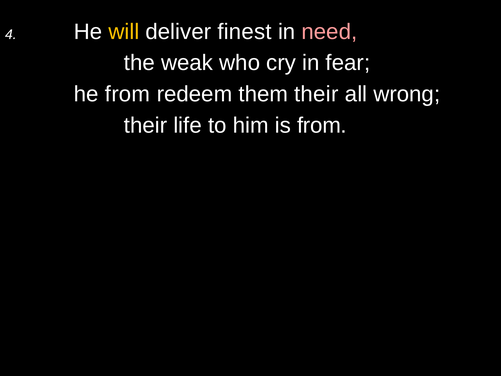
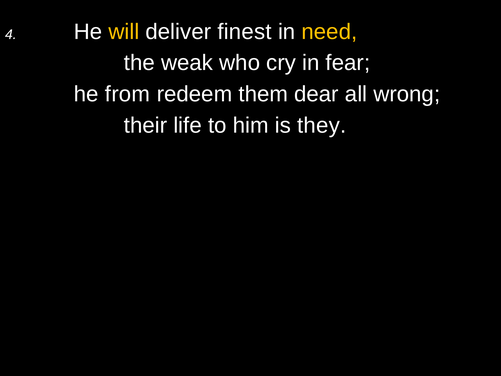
need colour: pink -> yellow (329, 32)
them their: their -> dear (316, 94)
is from: from -> they (322, 125)
